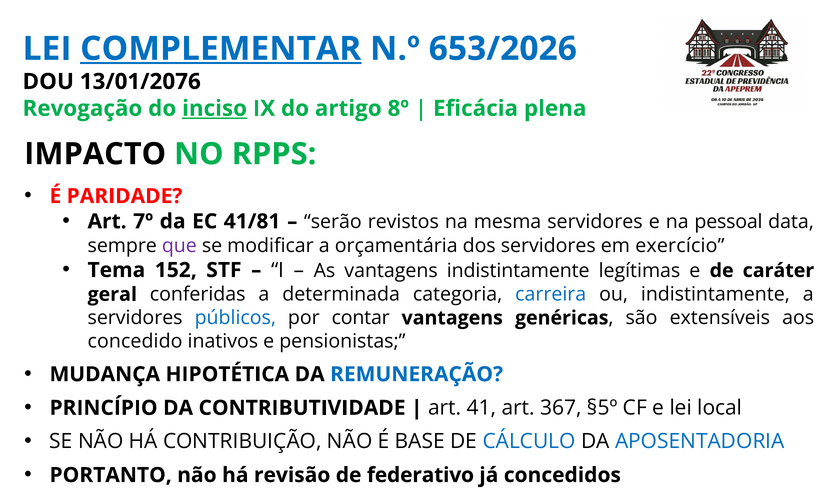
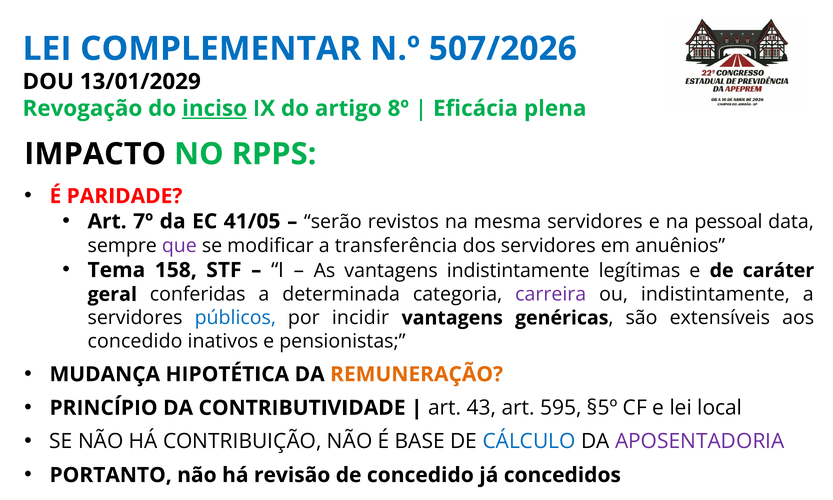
COMPLEMENTAR underline: present -> none (221, 49)
653/2026: 653/2026 -> 507/2026 (503, 49)
13/01/2076: 13/01/2076 -> 13/01/2029 (140, 82)
41/81: 41/81 -> 41/05 (252, 221)
orçamentária: orçamentária -> transferência (396, 246)
exercício: exercício -> anuênios (680, 246)
152: 152 -> 158 (176, 270)
carreira colour: blue -> purple (551, 294)
contar: contar -> incidir (360, 318)
REMUNERAÇÃO colour: blue -> orange (417, 374)
41: 41 -> 43 (481, 408)
367: 367 -> 595 (561, 408)
APOSENTADORIA colour: blue -> purple (700, 441)
de federativo: federativo -> concedido (420, 475)
